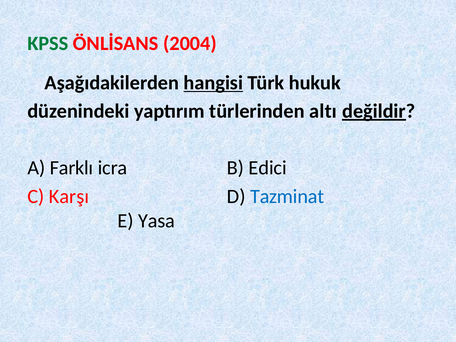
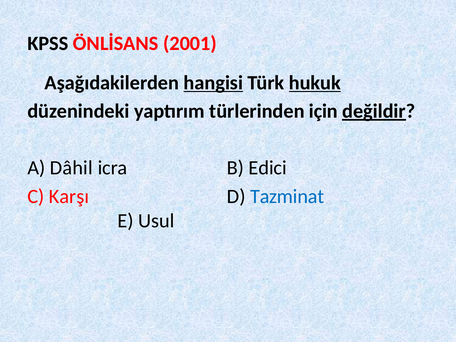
KPSS colour: green -> black (48, 44)
2004: 2004 -> 2001 (190, 44)
hukuk underline: none -> present (315, 83)
altı: altı -> için (323, 111)
Farklı: Farklı -> Dâhil (71, 168)
Yasa: Yasa -> Usul (156, 221)
